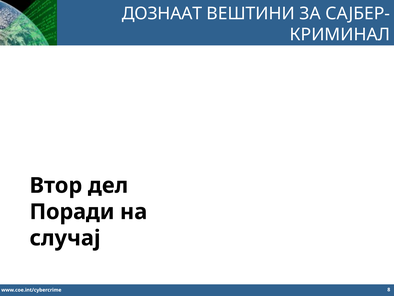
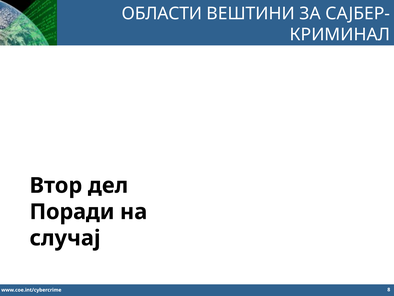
ДОЗНААТ: ДОЗНААТ -> ОБЛАСТИ (162, 13)
